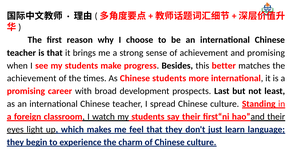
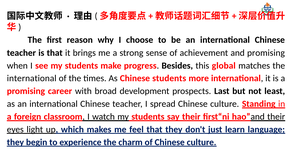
better: better -> global (224, 66)
achievement: achievement -> international (32, 78)
